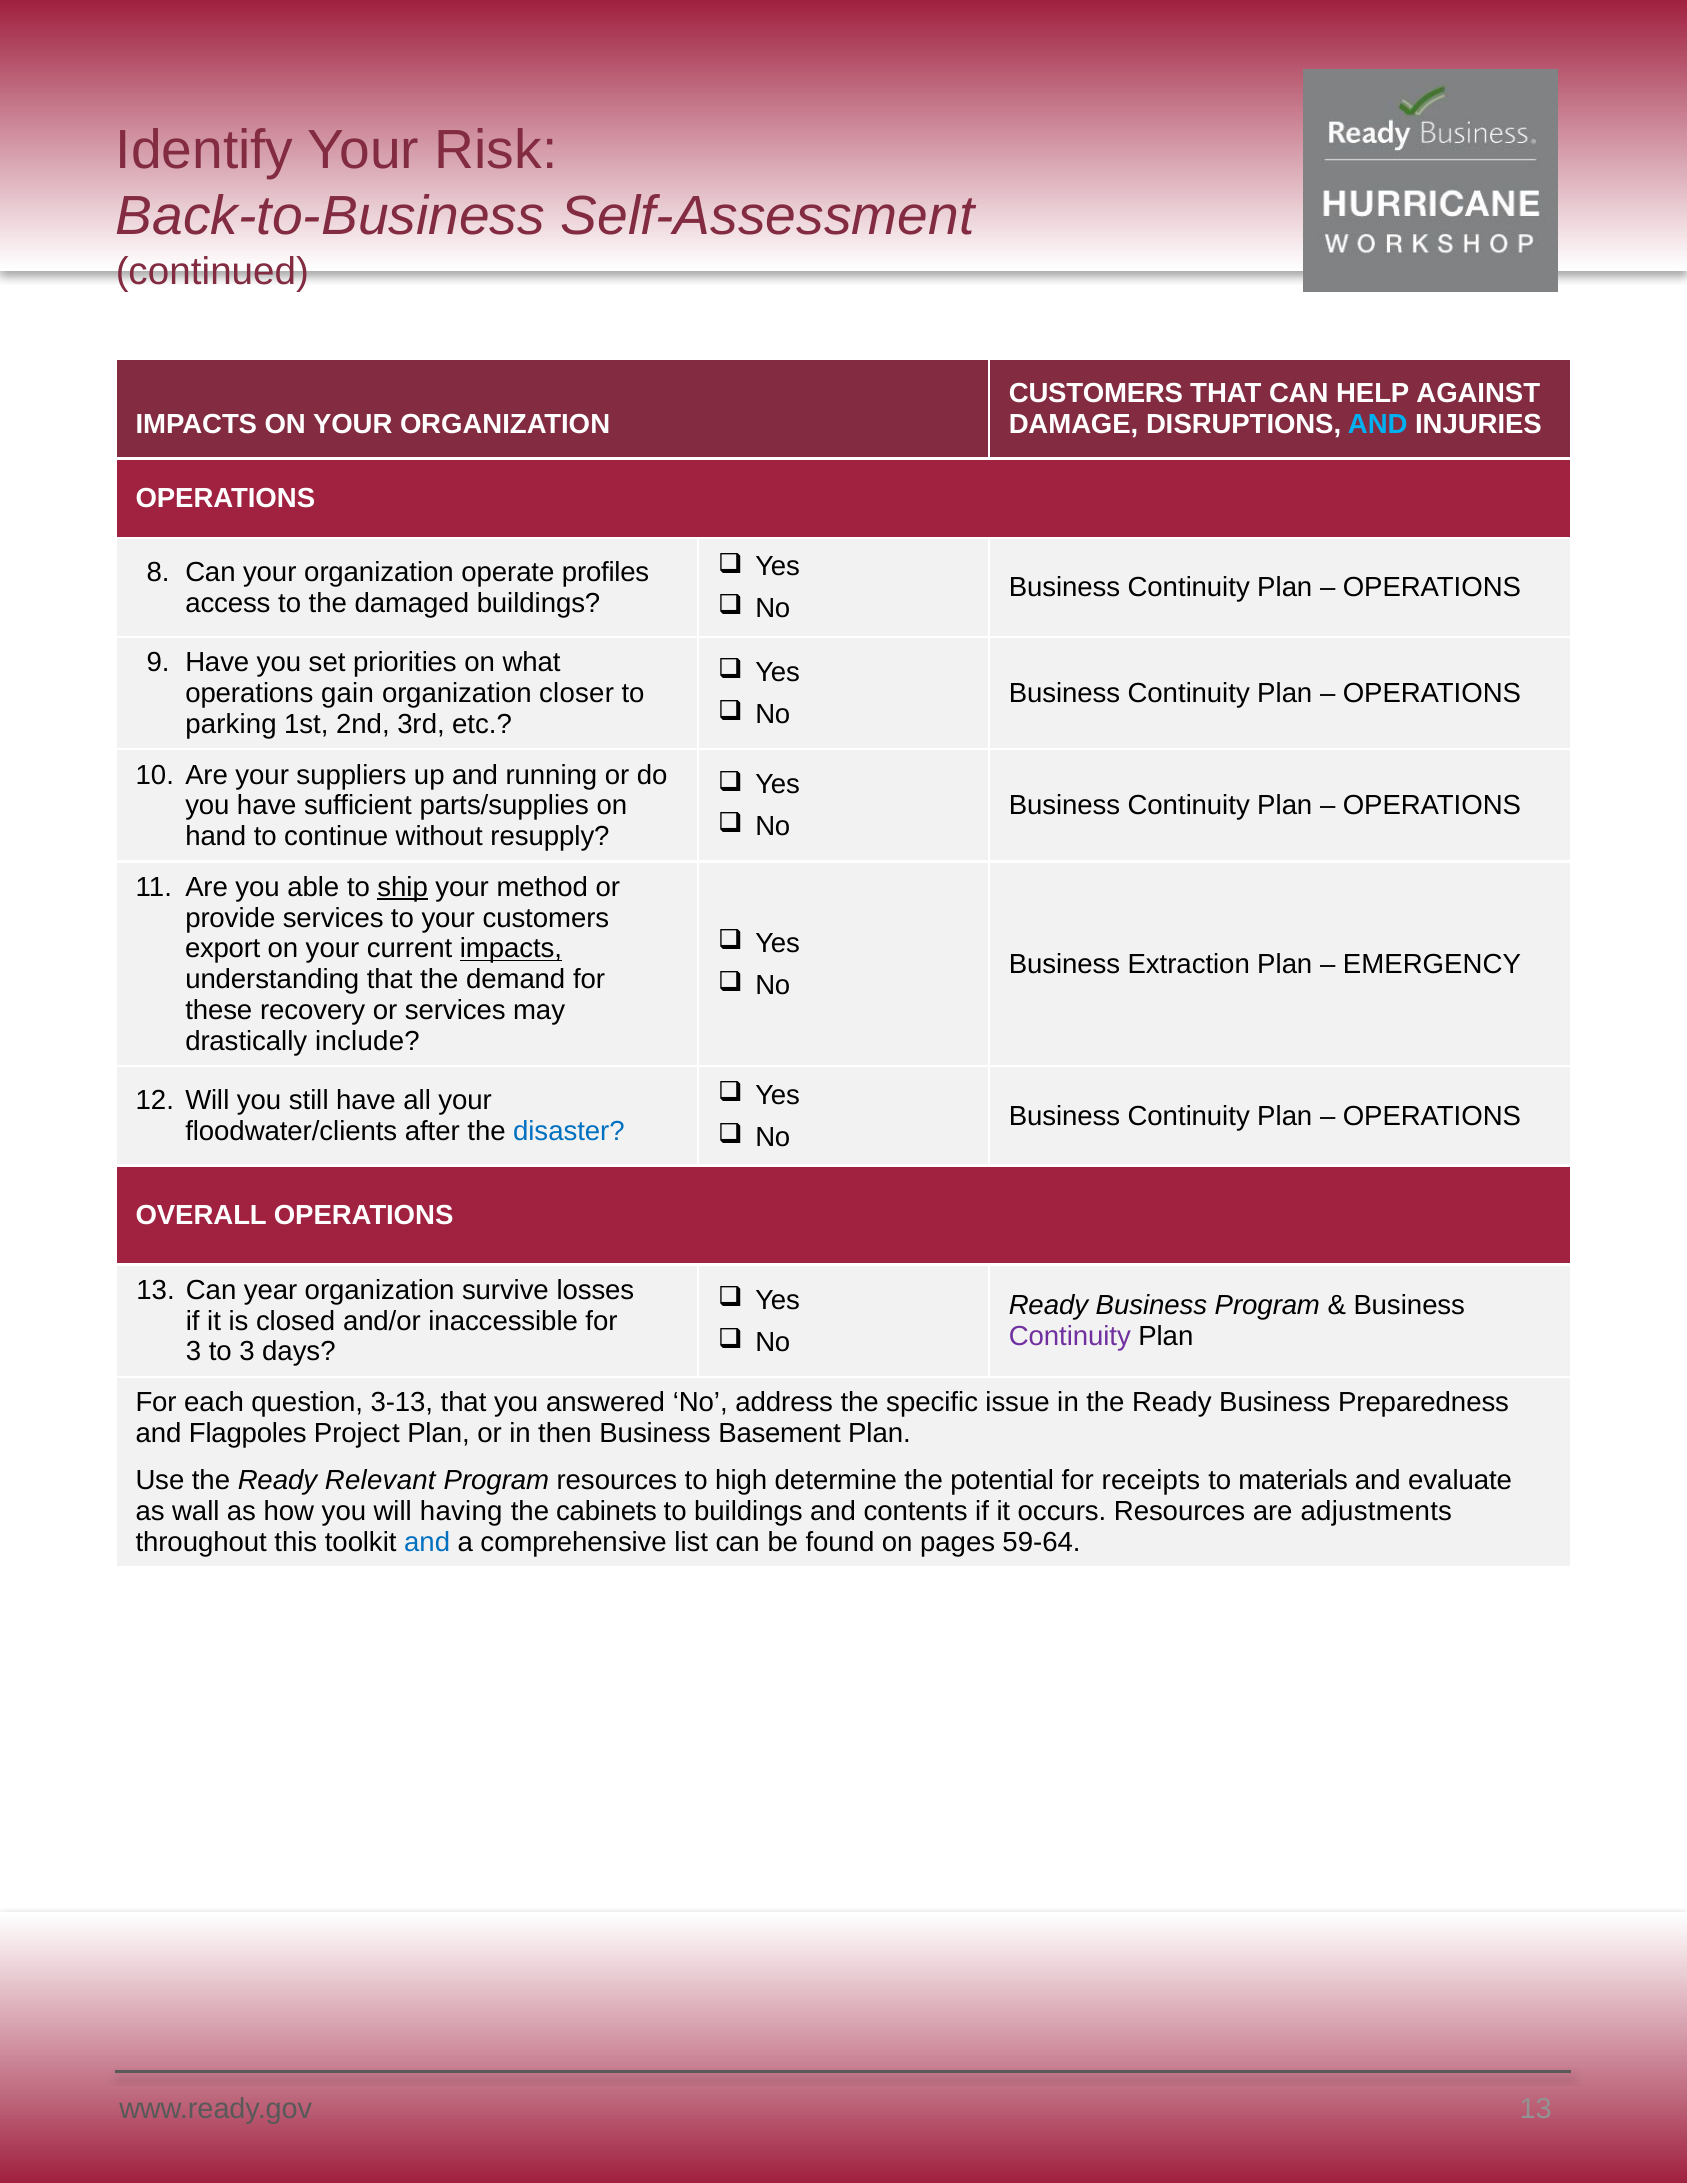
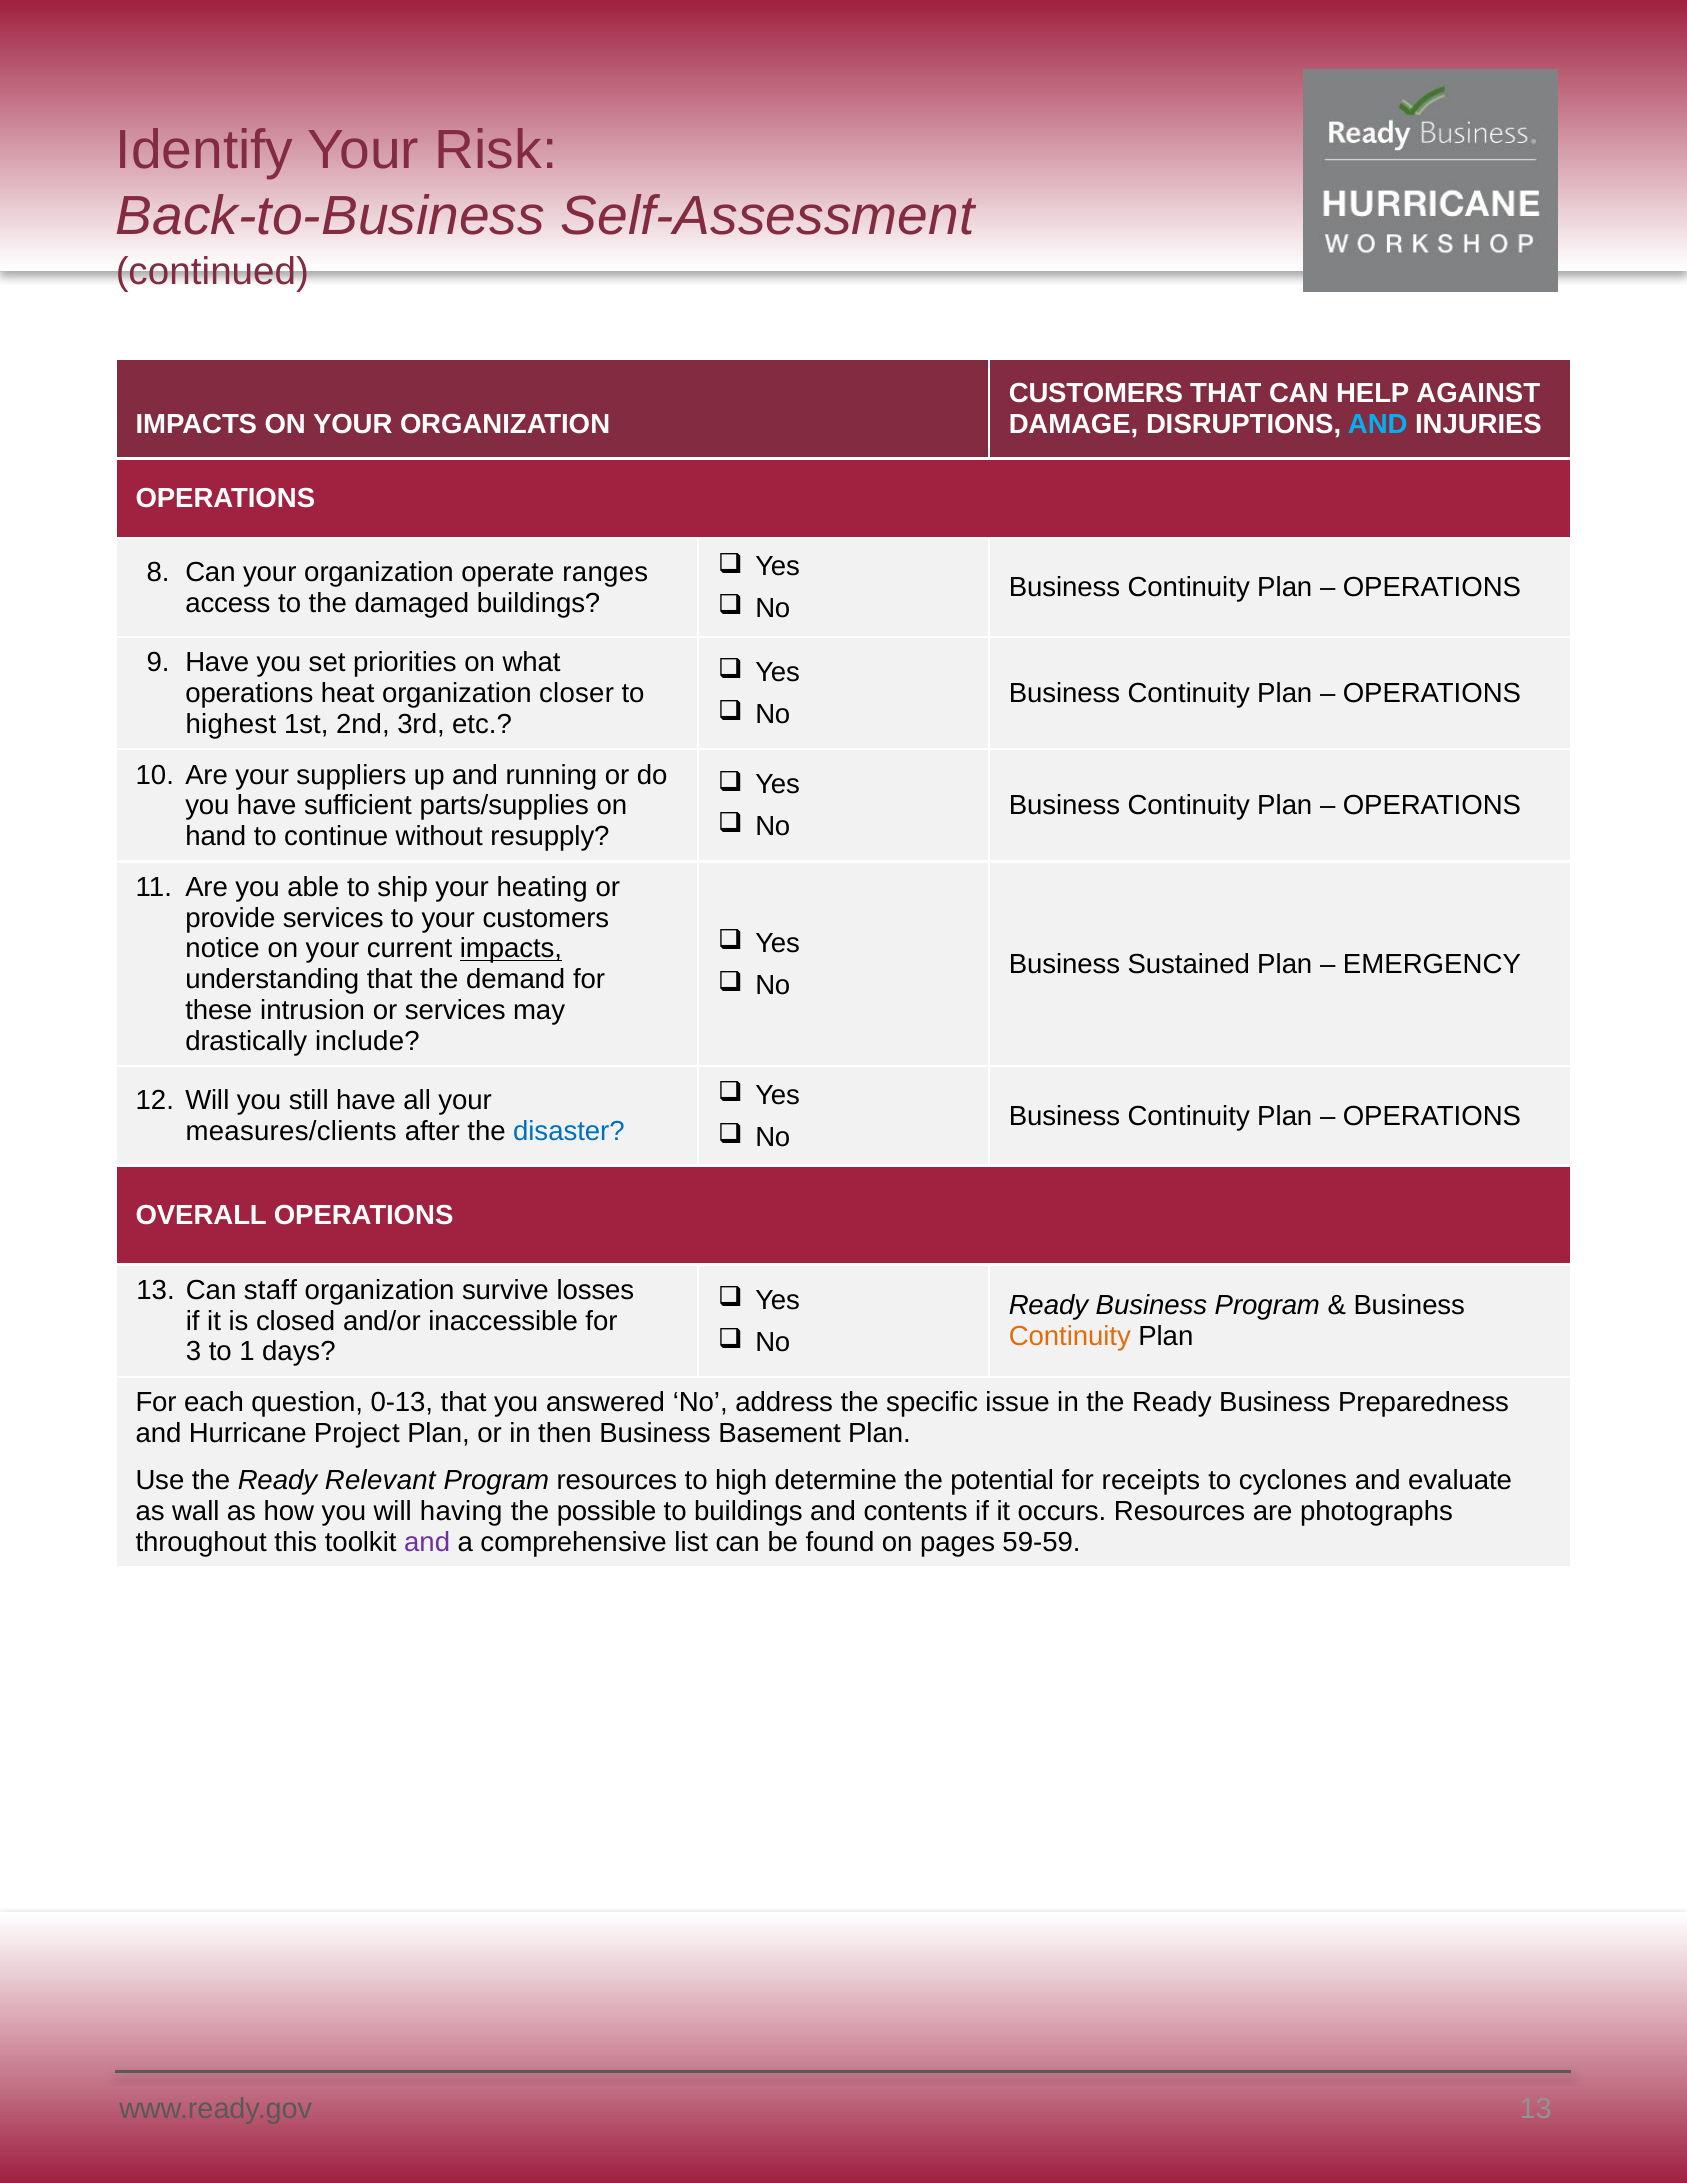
profiles: profiles -> ranges (605, 572)
gain: gain -> heat (348, 694)
parking: parking -> highest (231, 724)
ship underline: present -> none (403, 887)
method: method -> heating (542, 887)
export: export -> notice (222, 949)
Extraction: Extraction -> Sustained (1189, 964)
recovery: recovery -> intrusion (313, 1010)
floodwater/clients: floodwater/clients -> measures/clients (291, 1132)
year: year -> staff (270, 1290)
Continuity colour: purple -> orange (1070, 1337)
to 3: 3 -> 1 (247, 1352)
3-13: 3-13 -> 0-13 (402, 1403)
Flagpoles: Flagpoles -> Hurricane (248, 1433)
materials: materials -> cyclones (1293, 1481)
cabinets: cabinets -> possible (607, 1512)
adjustments: adjustments -> photographs (1376, 1512)
and colour: blue -> purple (427, 1542)
59-64: 59-64 -> 59-59 (1041, 1542)
